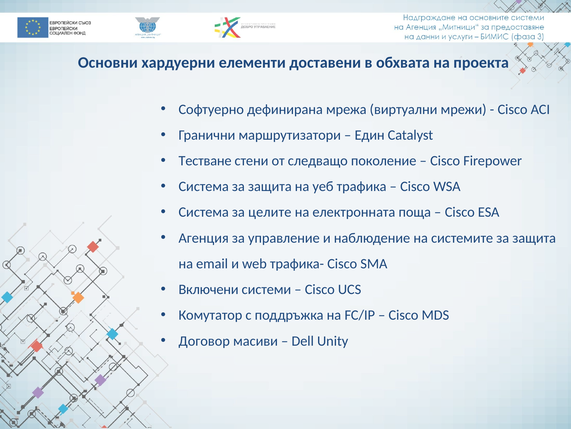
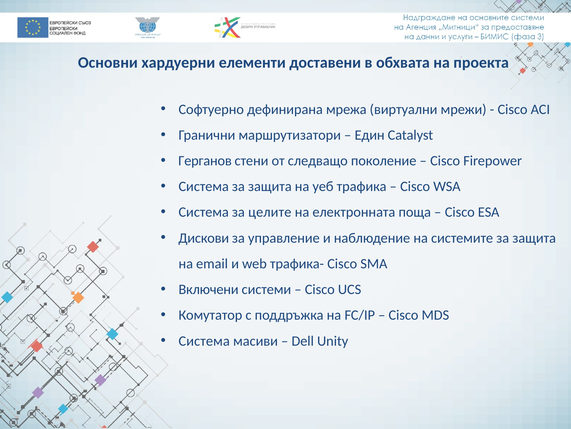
Тестване: Тестване -> Герганов (205, 161)
Агенция: Агенция -> Дискови (204, 238)
Договор: Договор -> Система (204, 340)
